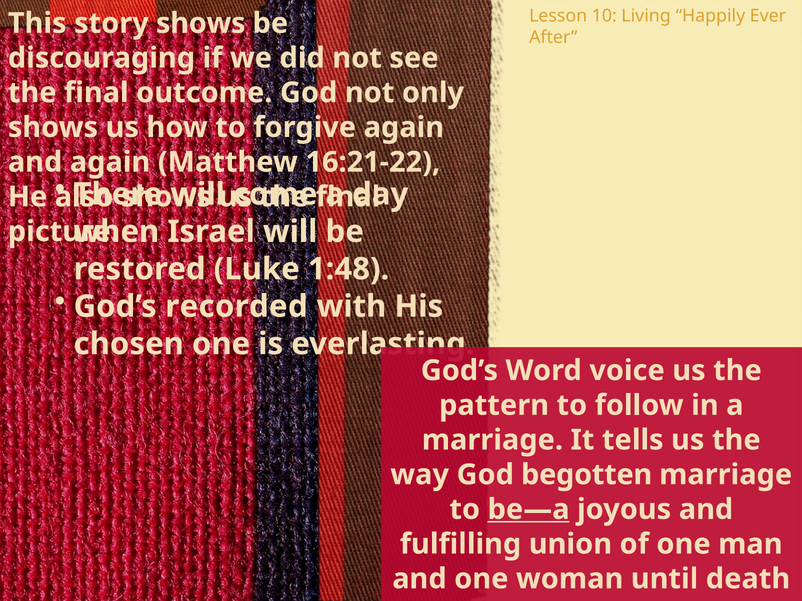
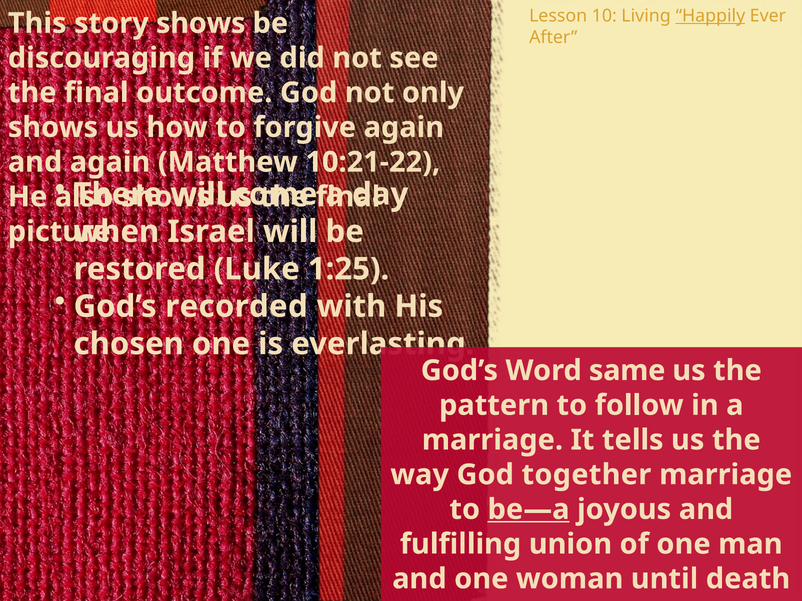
Happily underline: none -> present (710, 16)
16:21-22: 16:21-22 -> 10:21-22 (373, 162)
1:48: 1:48 -> 1:25 (349, 269)
voice: voice -> same (627, 371)
begotten: begotten -> together (586, 475)
